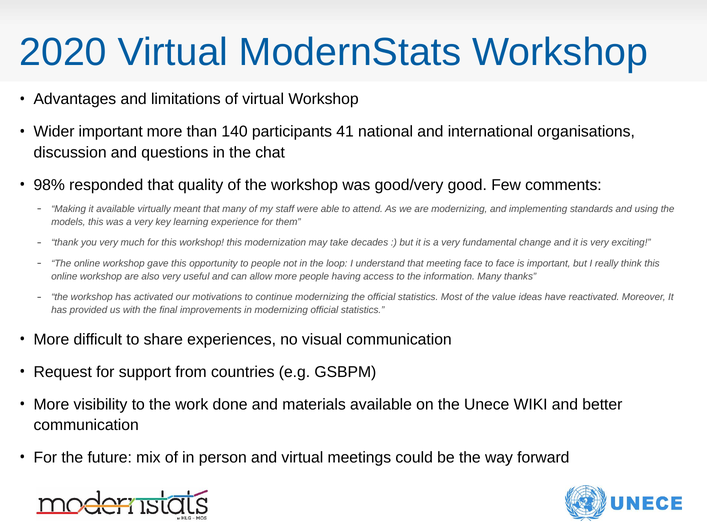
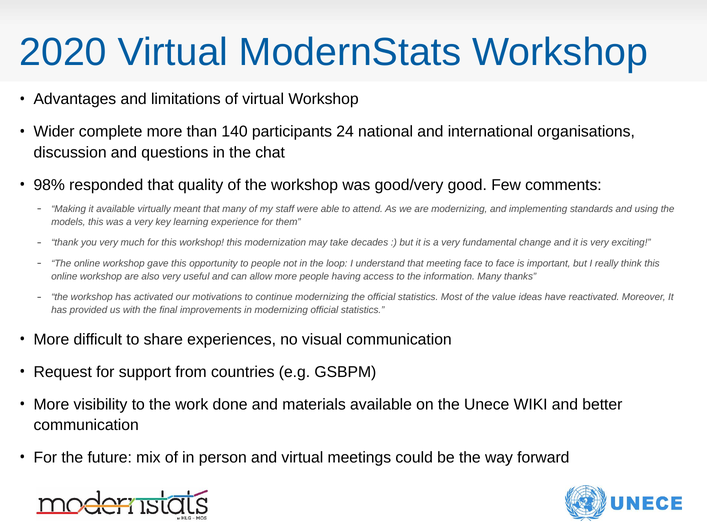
Wider important: important -> complete (111, 132)
41: 41 -> 24 (345, 132)
